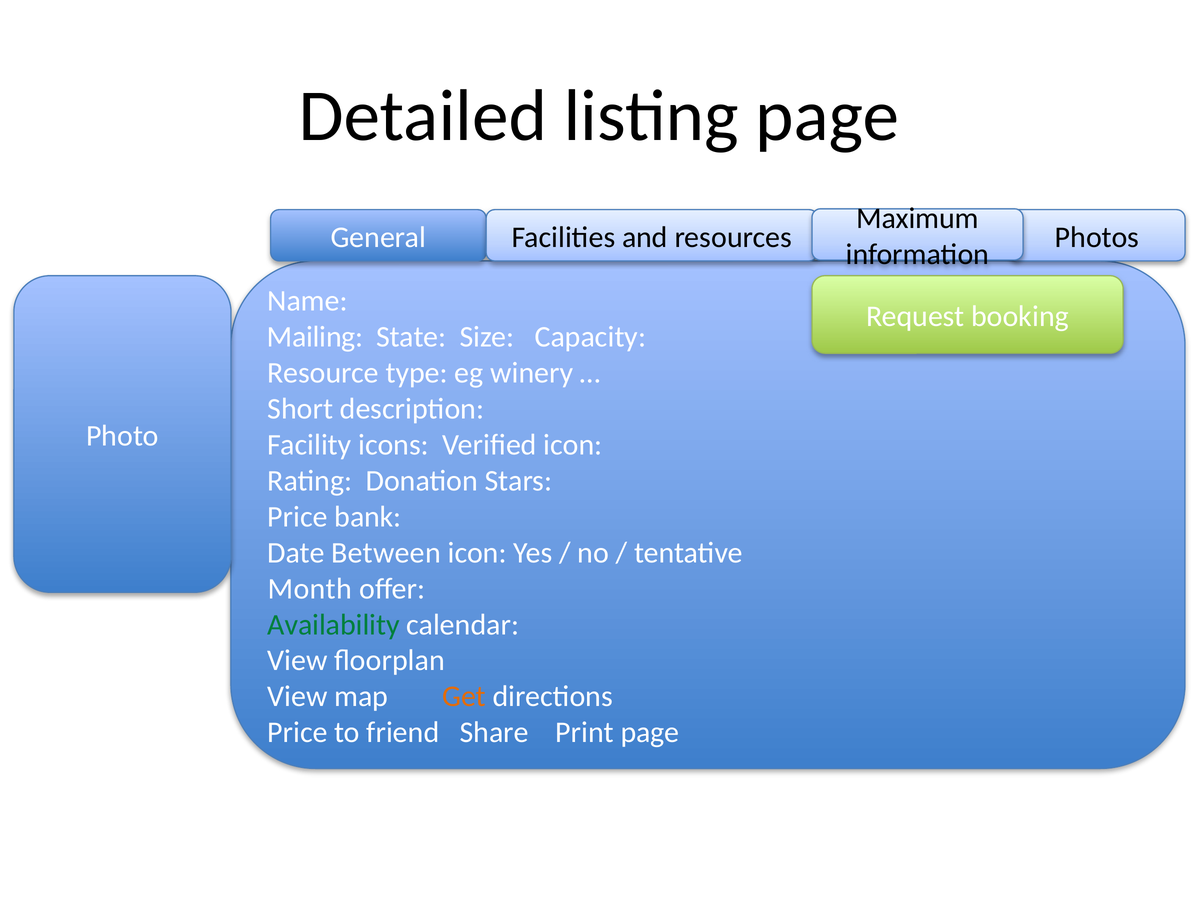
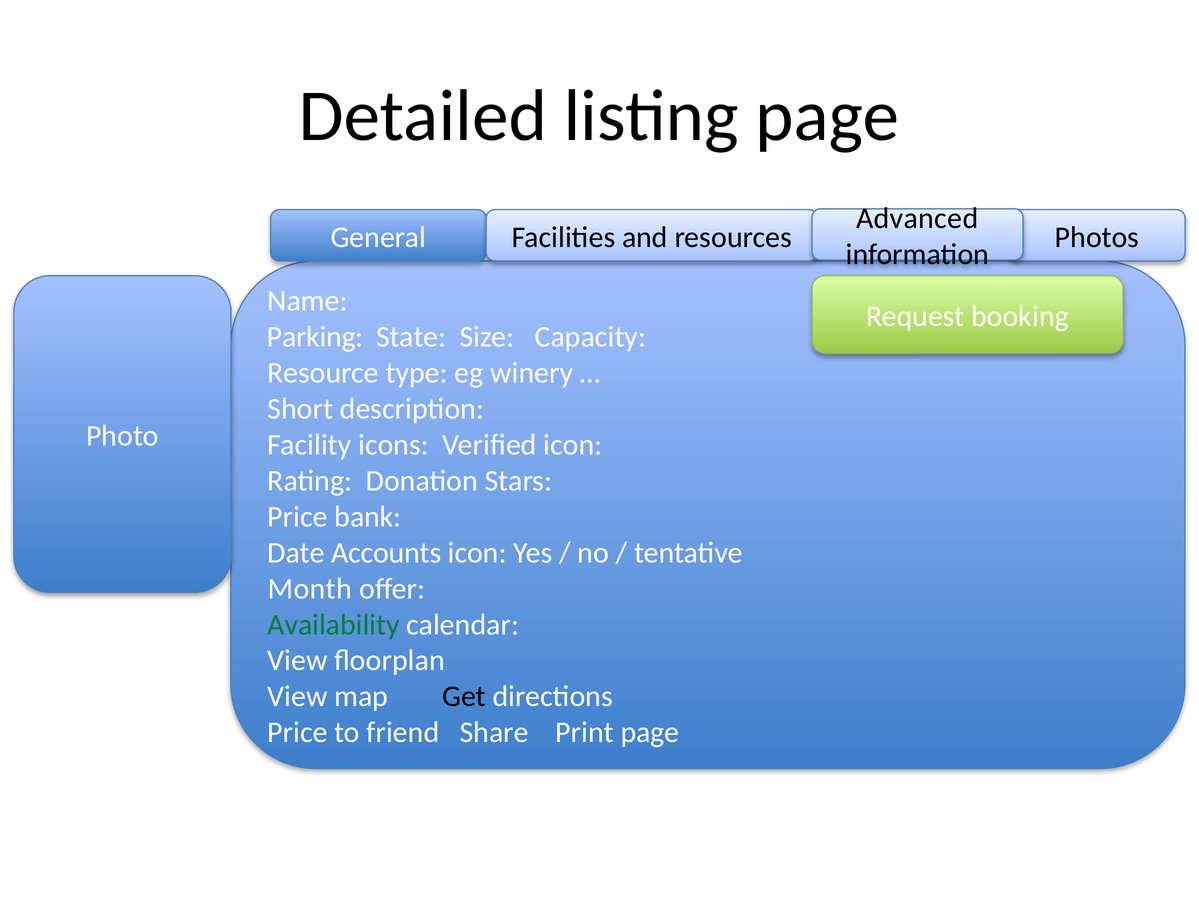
Maximum: Maximum -> Advanced (917, 219)
Mailing: Mailing -> Parking (315, 337)
Between: Between -> Accounts (386, 553)
Get colour: orange -> black (464, 697)
